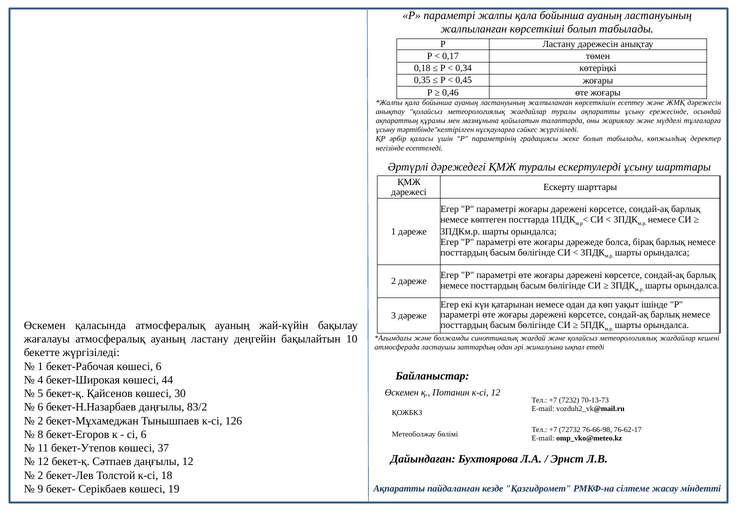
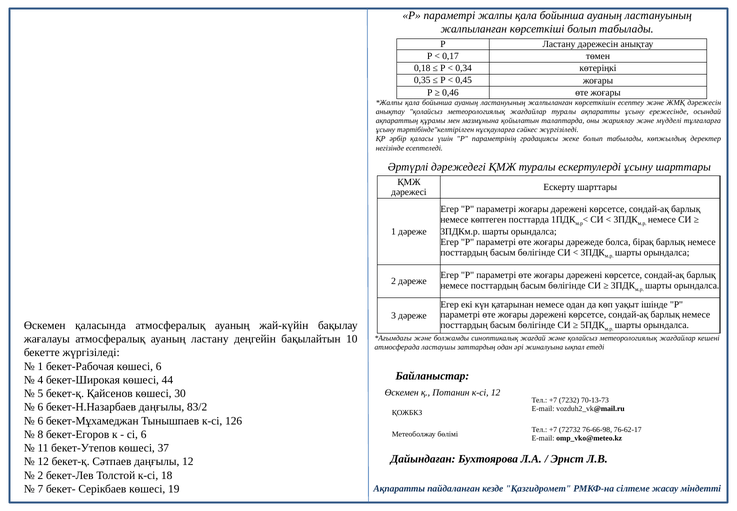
2: 2 -> 6 (40, 420)
9: 9 -> 7 (40, 488)
